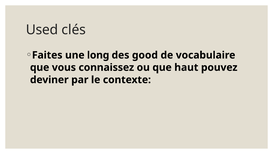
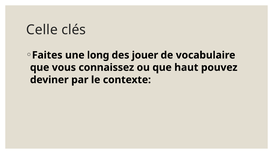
Used: Used -> Celle (42, 30)
good: good -> jouer (145, 55)
